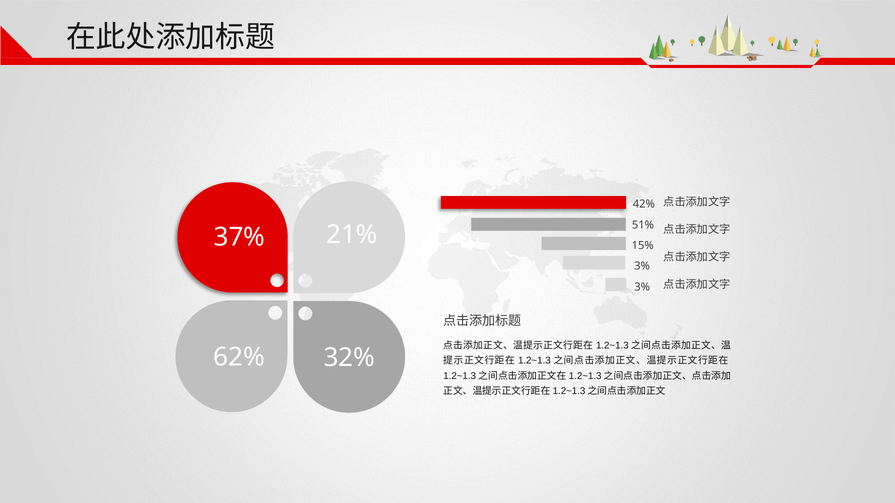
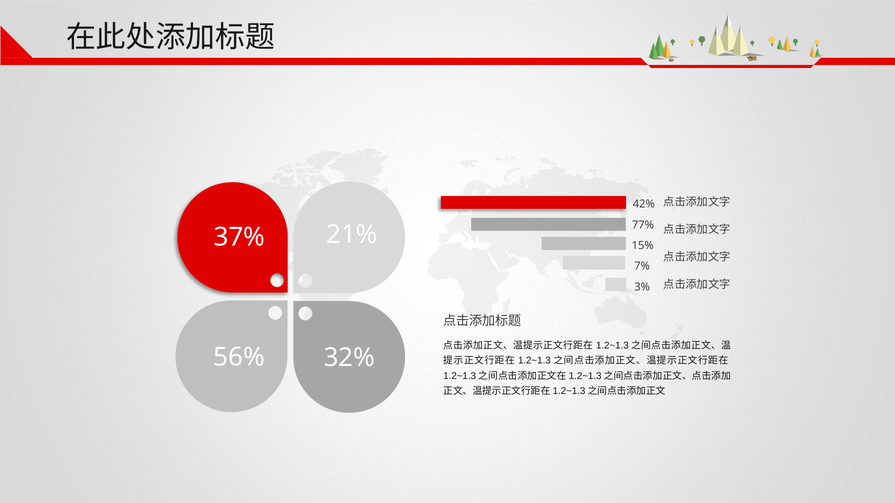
51%: 51% -> 77% (643, 225)
3%: 3% -> 7% (642, 266)
62%: 62% -> 56% (239, 357)
